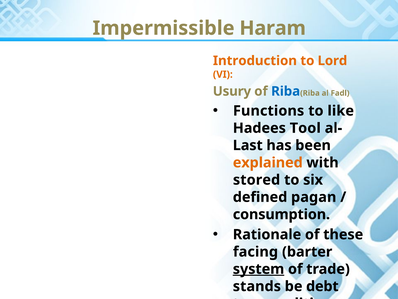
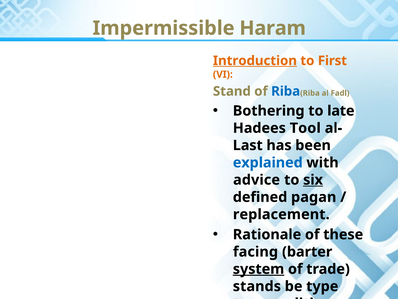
Introduction underline: none -> present (255, 61)
Lord: Lord -> First (332, 61)
Usury: Usury -> Stand (232, 91)
Functions: Functions -> Bothering (269, 111)
like: like -> late (341, 111)
explained colour: orange -> blue (268, 162)
stored: stored -> advice (257, 180)
six underline: none -> present (313, 180)
consumption: consumption -> replacement (281, 214)
debt: debt -> type (322, 286)
